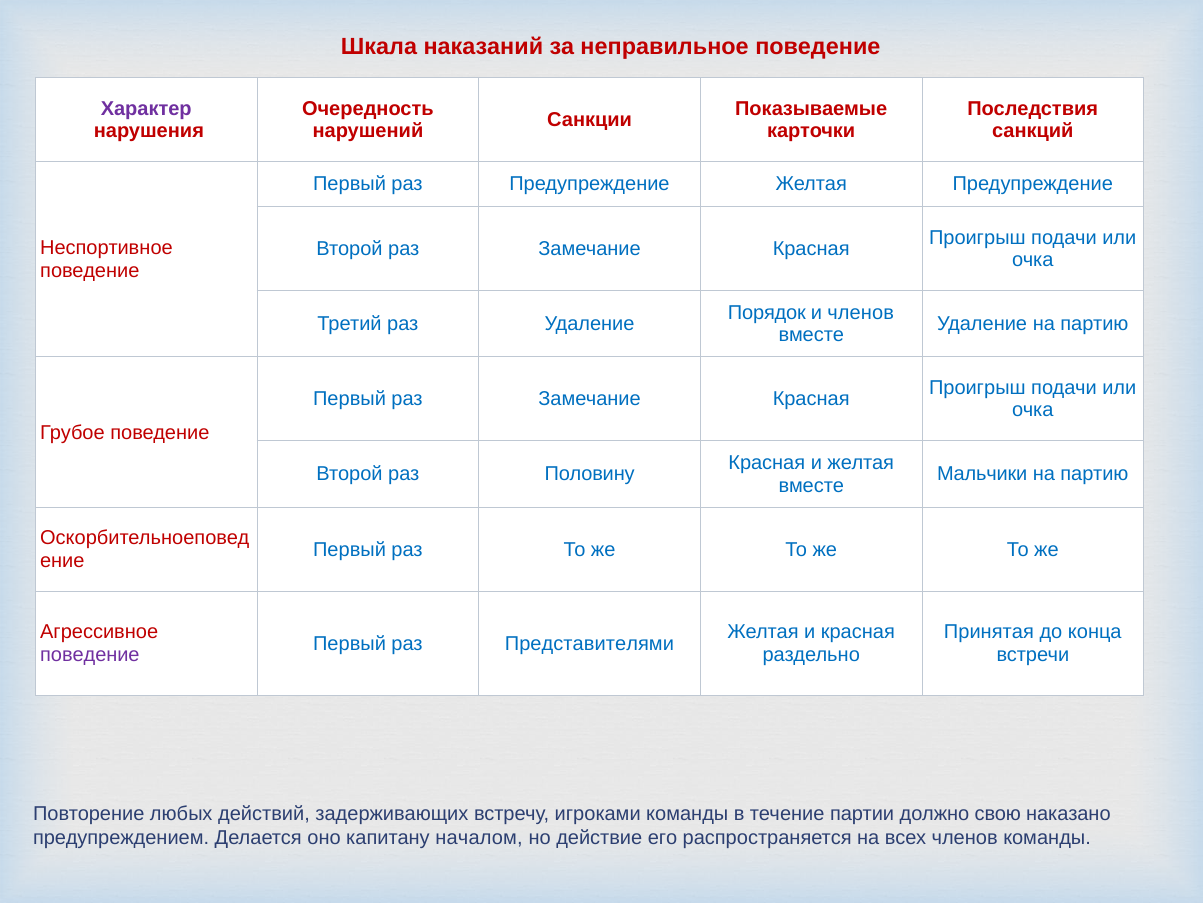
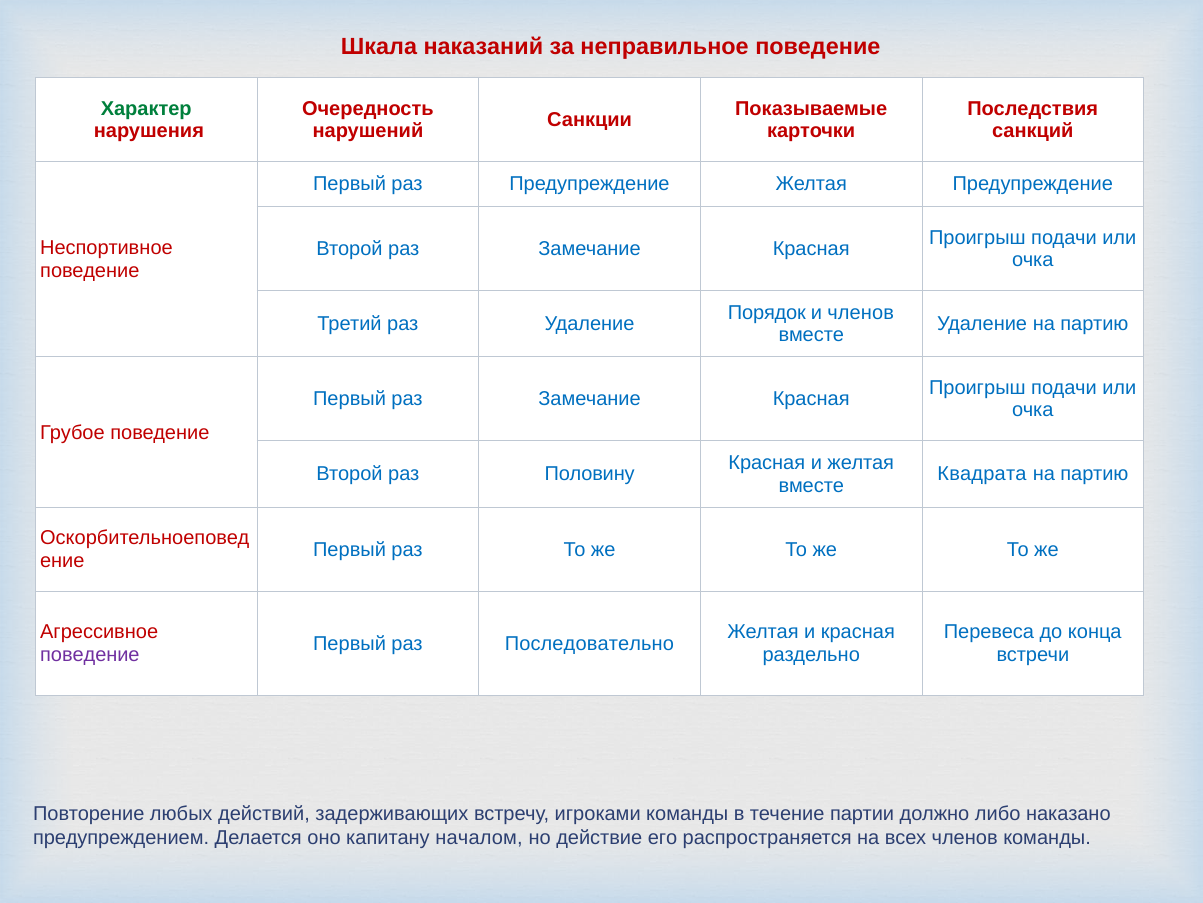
Характер colour: purple -> green (146, 108)
Мальчики: Мальчики -> Квадрата (982, 474)
Принятая: Принятая -> Перевеса (989, 632)
Представителями: Представителями -> Последовательно (589, 643)
свою: свою -> либо (998, 813)
